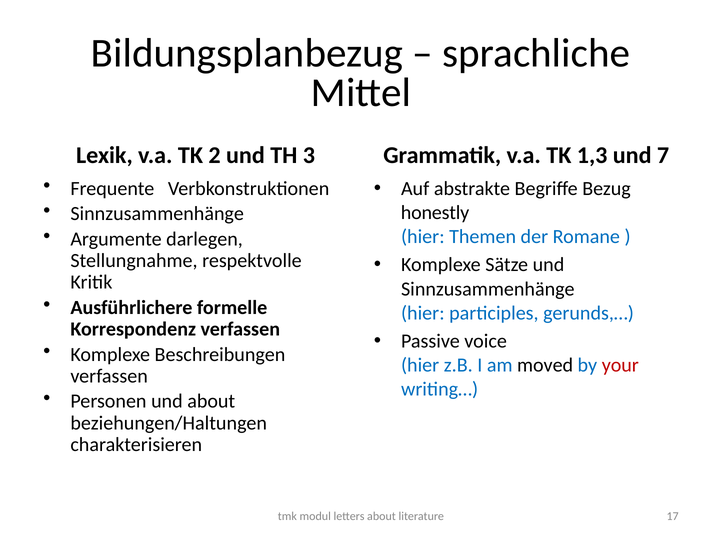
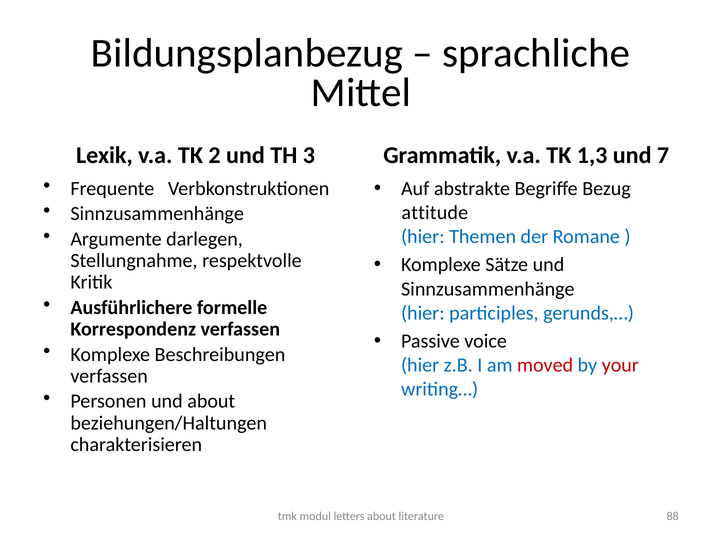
honestly: honestly -> attitude (435, 213)
moved colour: black -> red (545, 366)
17: 17 -> 88 (673, 517)
